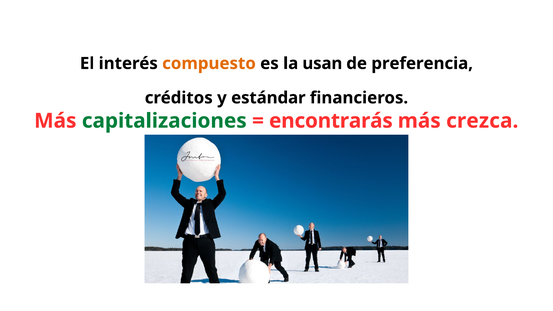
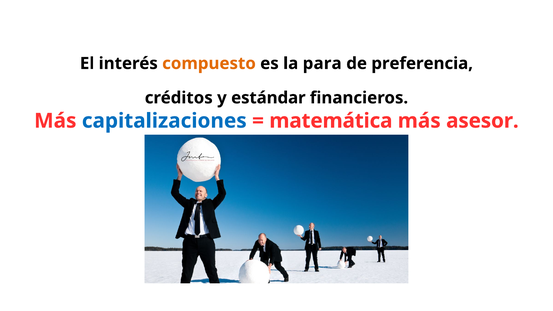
usan: usan -> para (322, 63)
capitalizaciones colour: green -> blue (164, 121)
encontrarás: encontrarás -> matemática (331, 121)
crezca: crezca -> asesor (482, 121)
